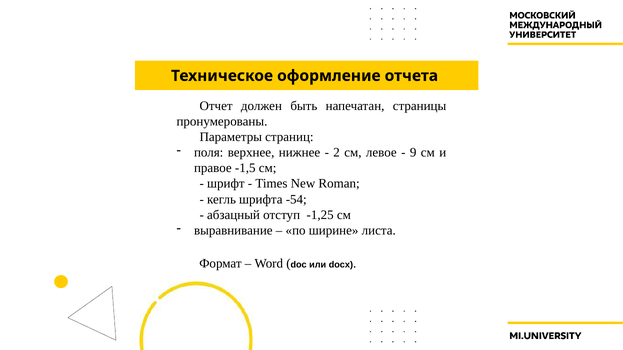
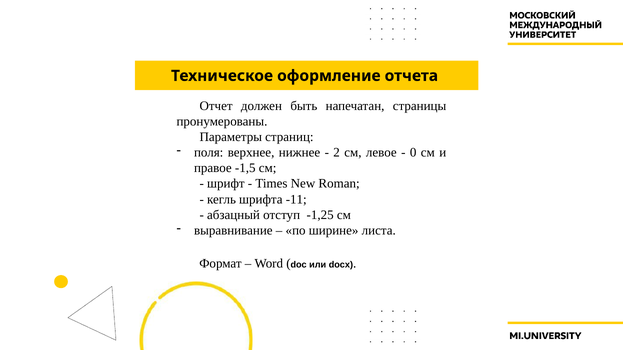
9: 9 -> 0 (413, 153)
-54: -54 -> -11 (296, 199)
